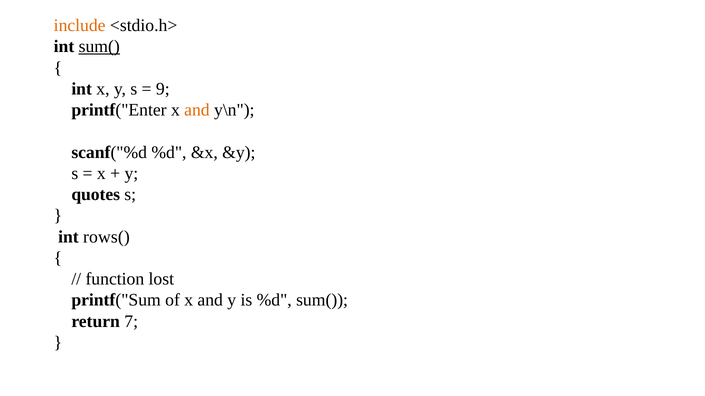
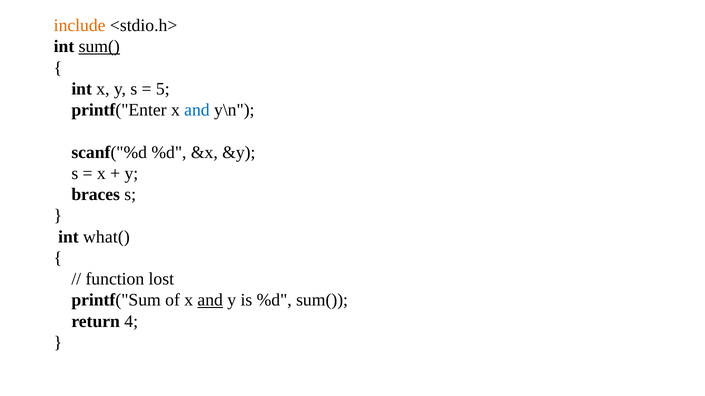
9: 9 -> 5 (163, 89)
and colour: orange -> blue (197, 110)
quotes: quotes -> braces (96, 195)
rows(: rows( -> what( (106, 237)
and underline: none -> present (210, 300)
7: 7 -> 4 (131, 322)
